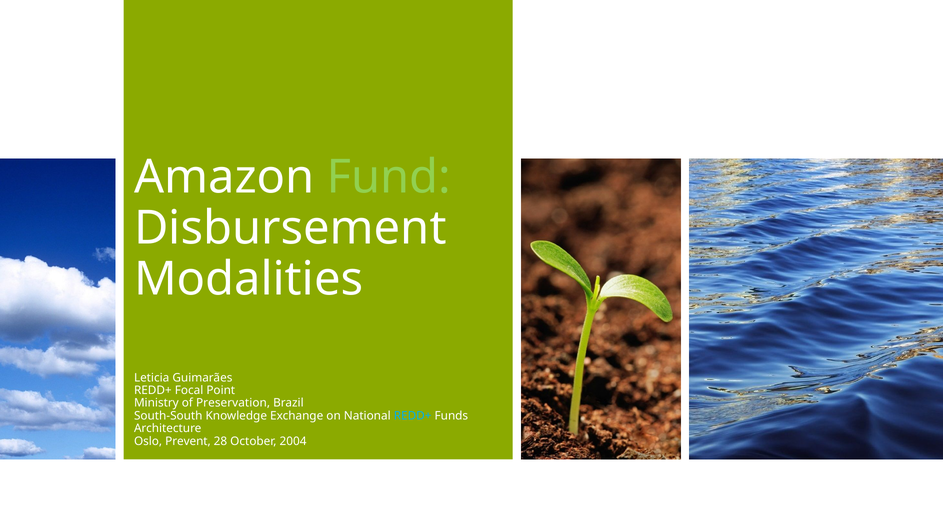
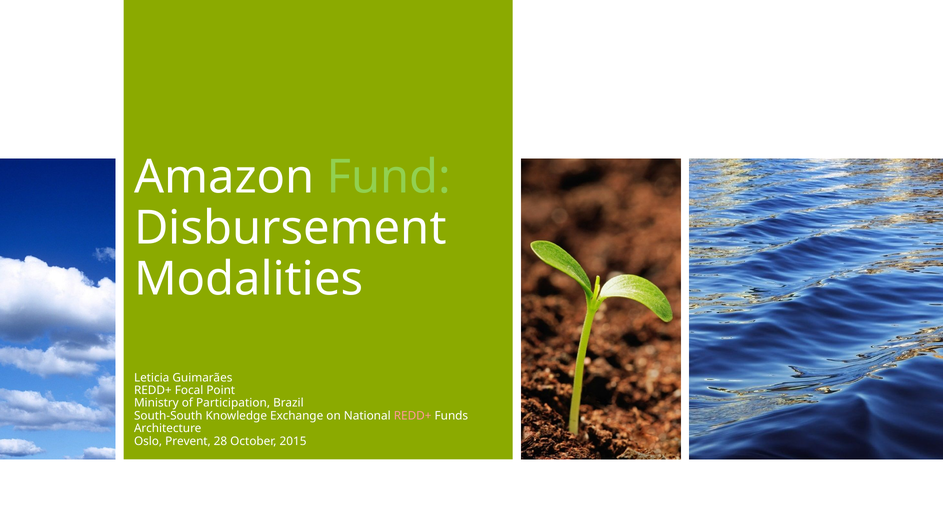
Preservation: Preservation -> Participation (233, 403)
REDD+ colour: light blue -> pink (413, 416)
2004: 2004 -> 2015 (293, 442)
